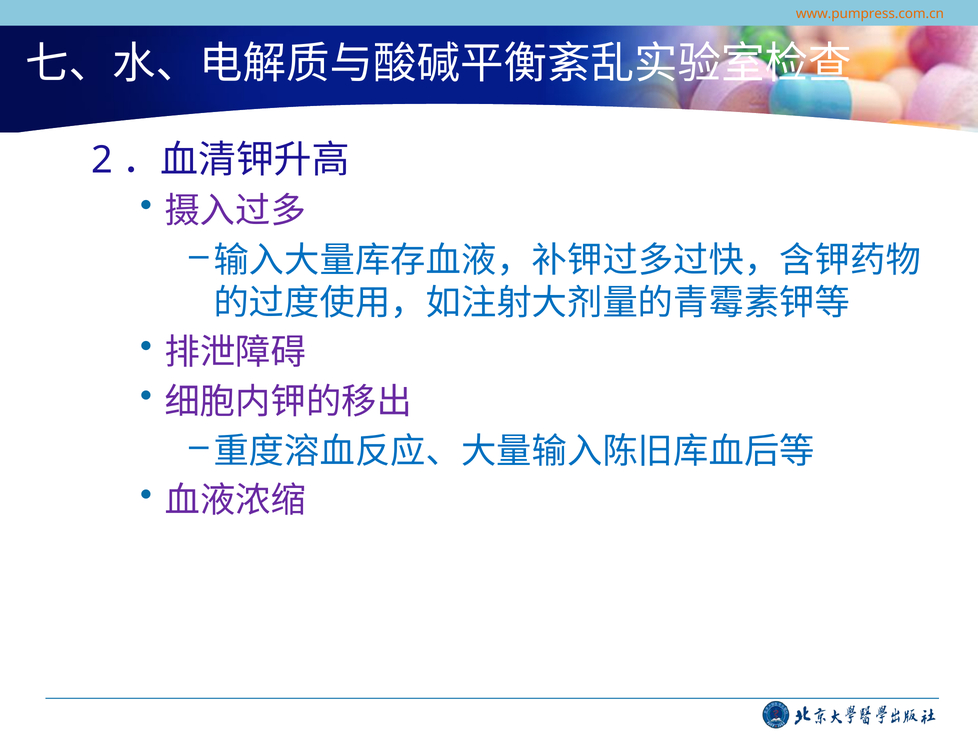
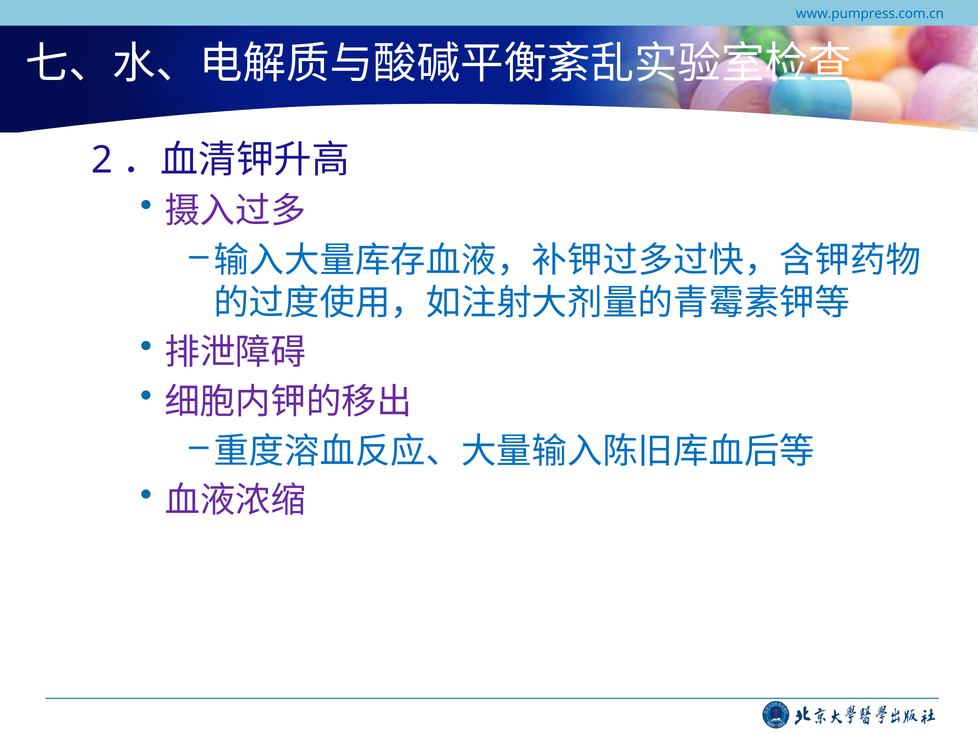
www.pumpress.com.cn colour: orange -> blue (870, 14)
